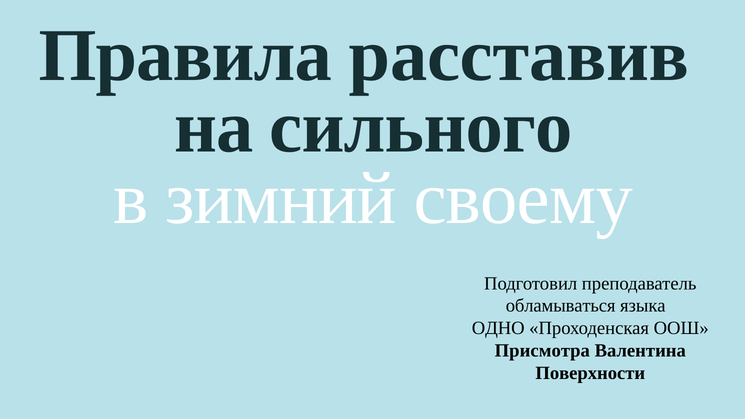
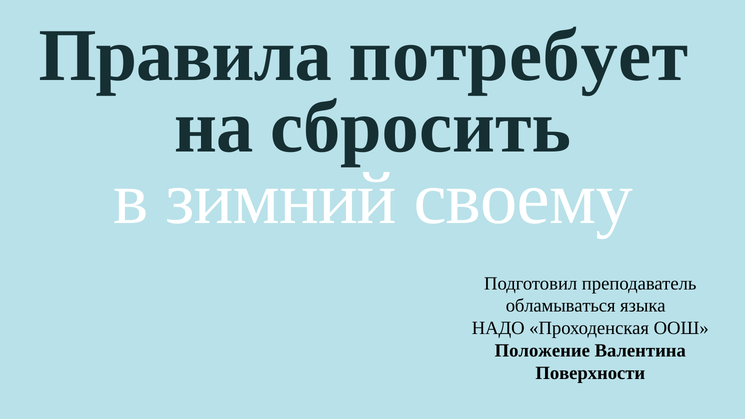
расставив: расставив -> потребует (519, 56)
сильного: сильного -> сбросить (421, 127)
ОДНО: ОДНО -> НАДО (498, 328)
Присмотра: Присмотра -> Положение (542, 351)
